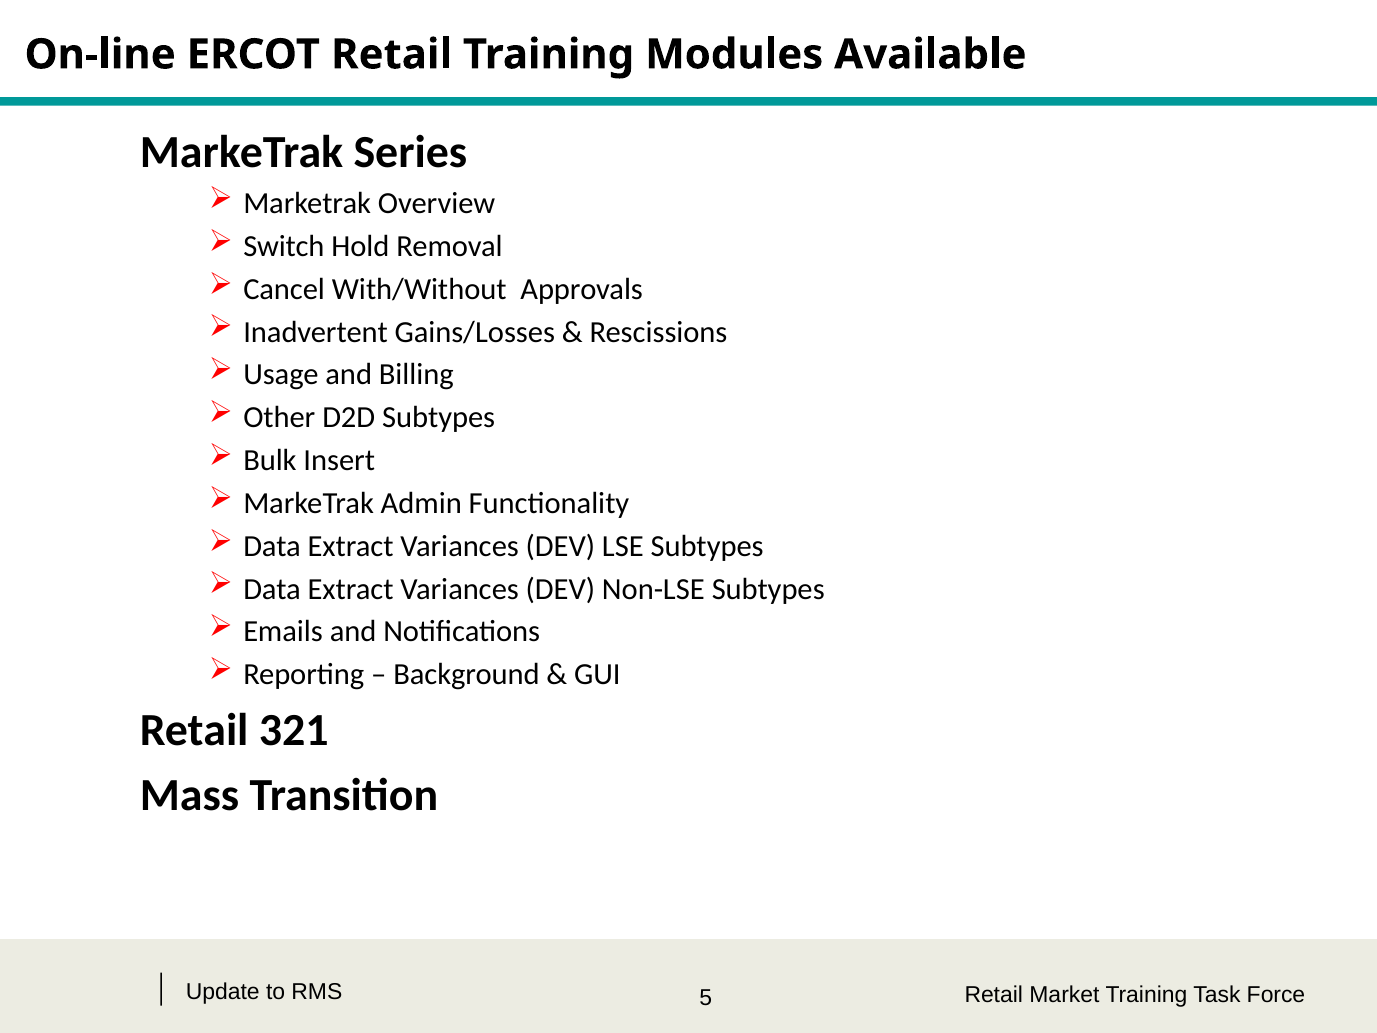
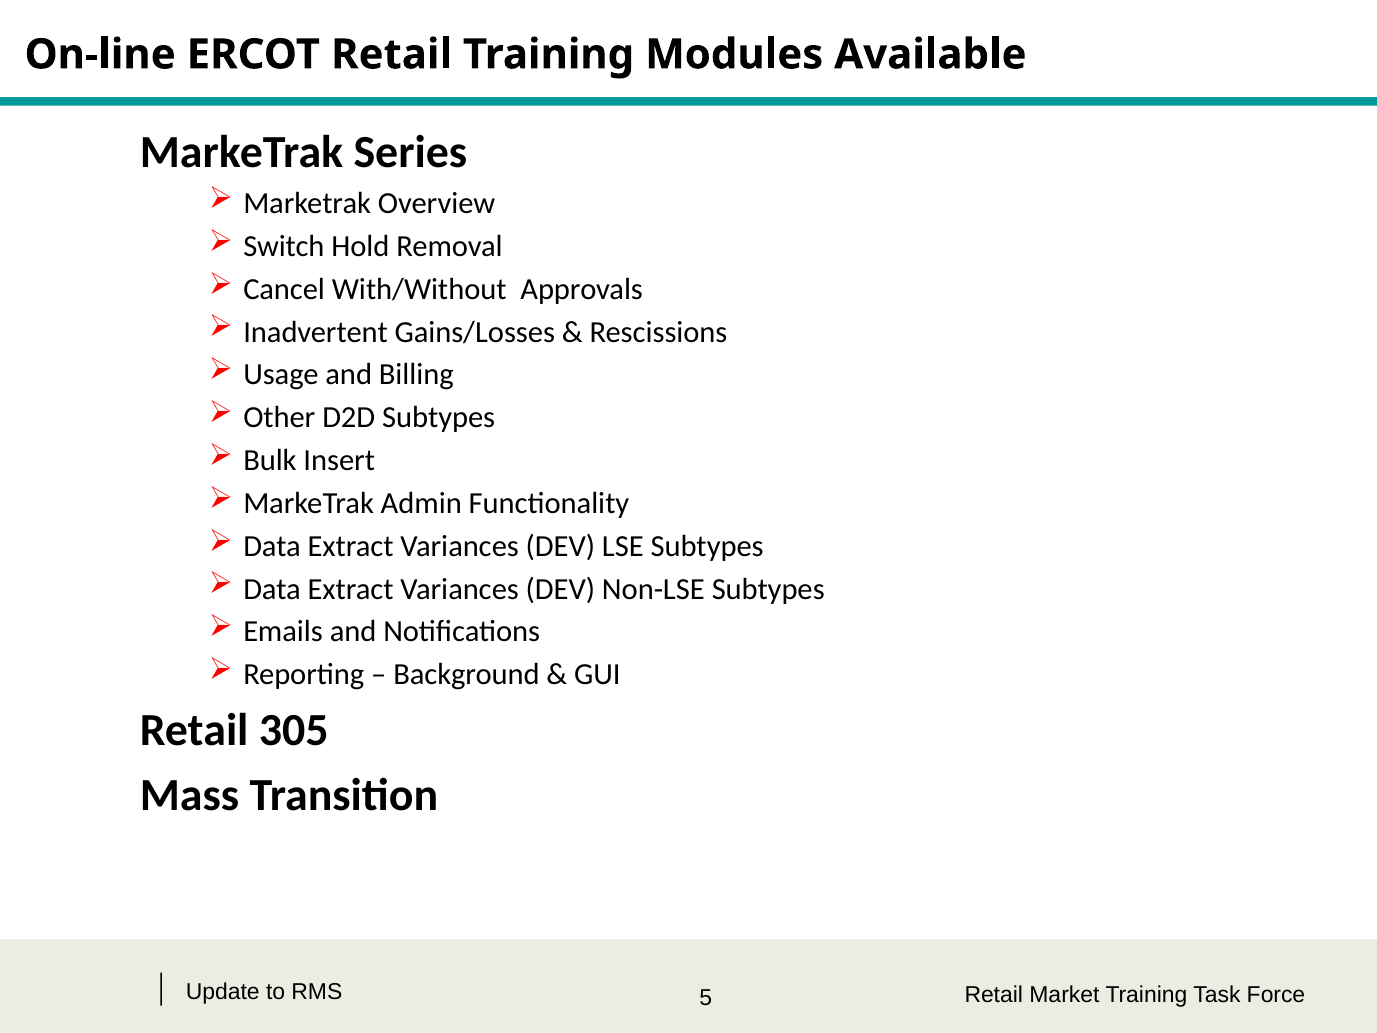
321: 321 -> 305 (294, 731)
